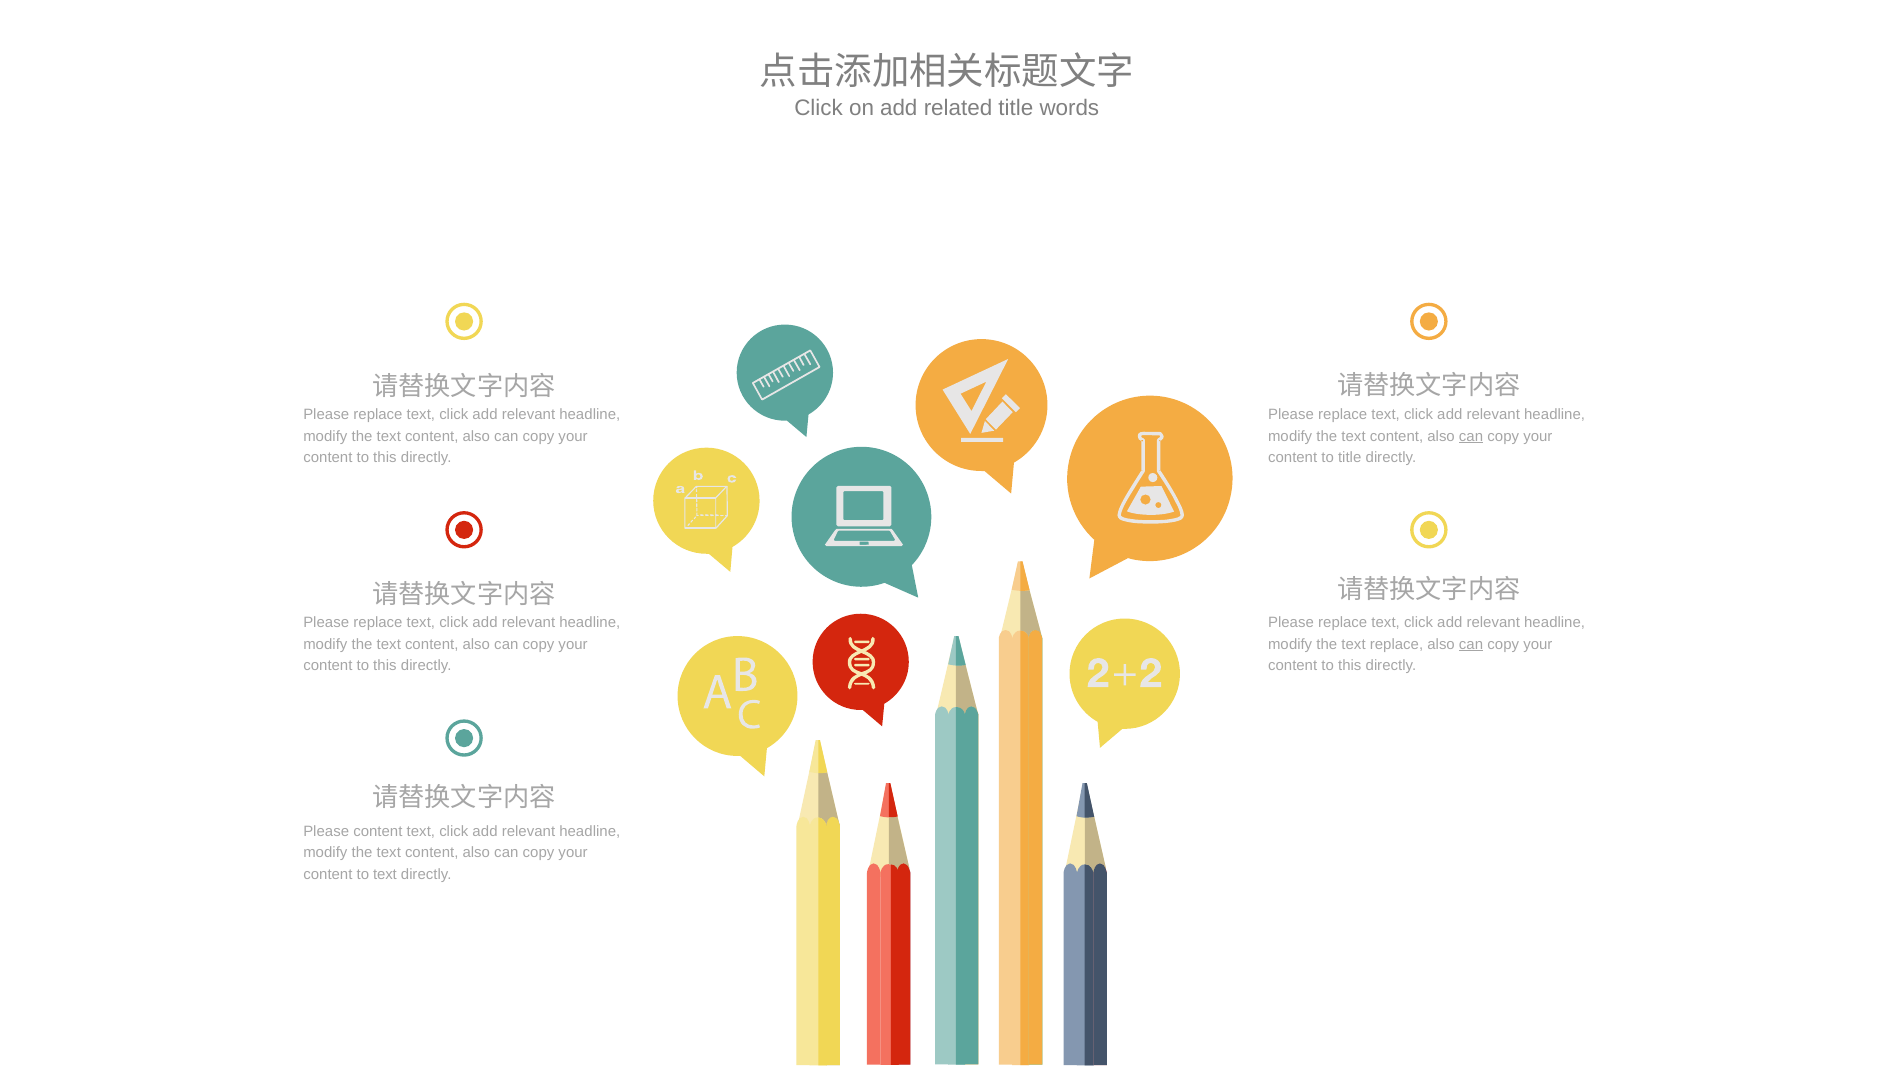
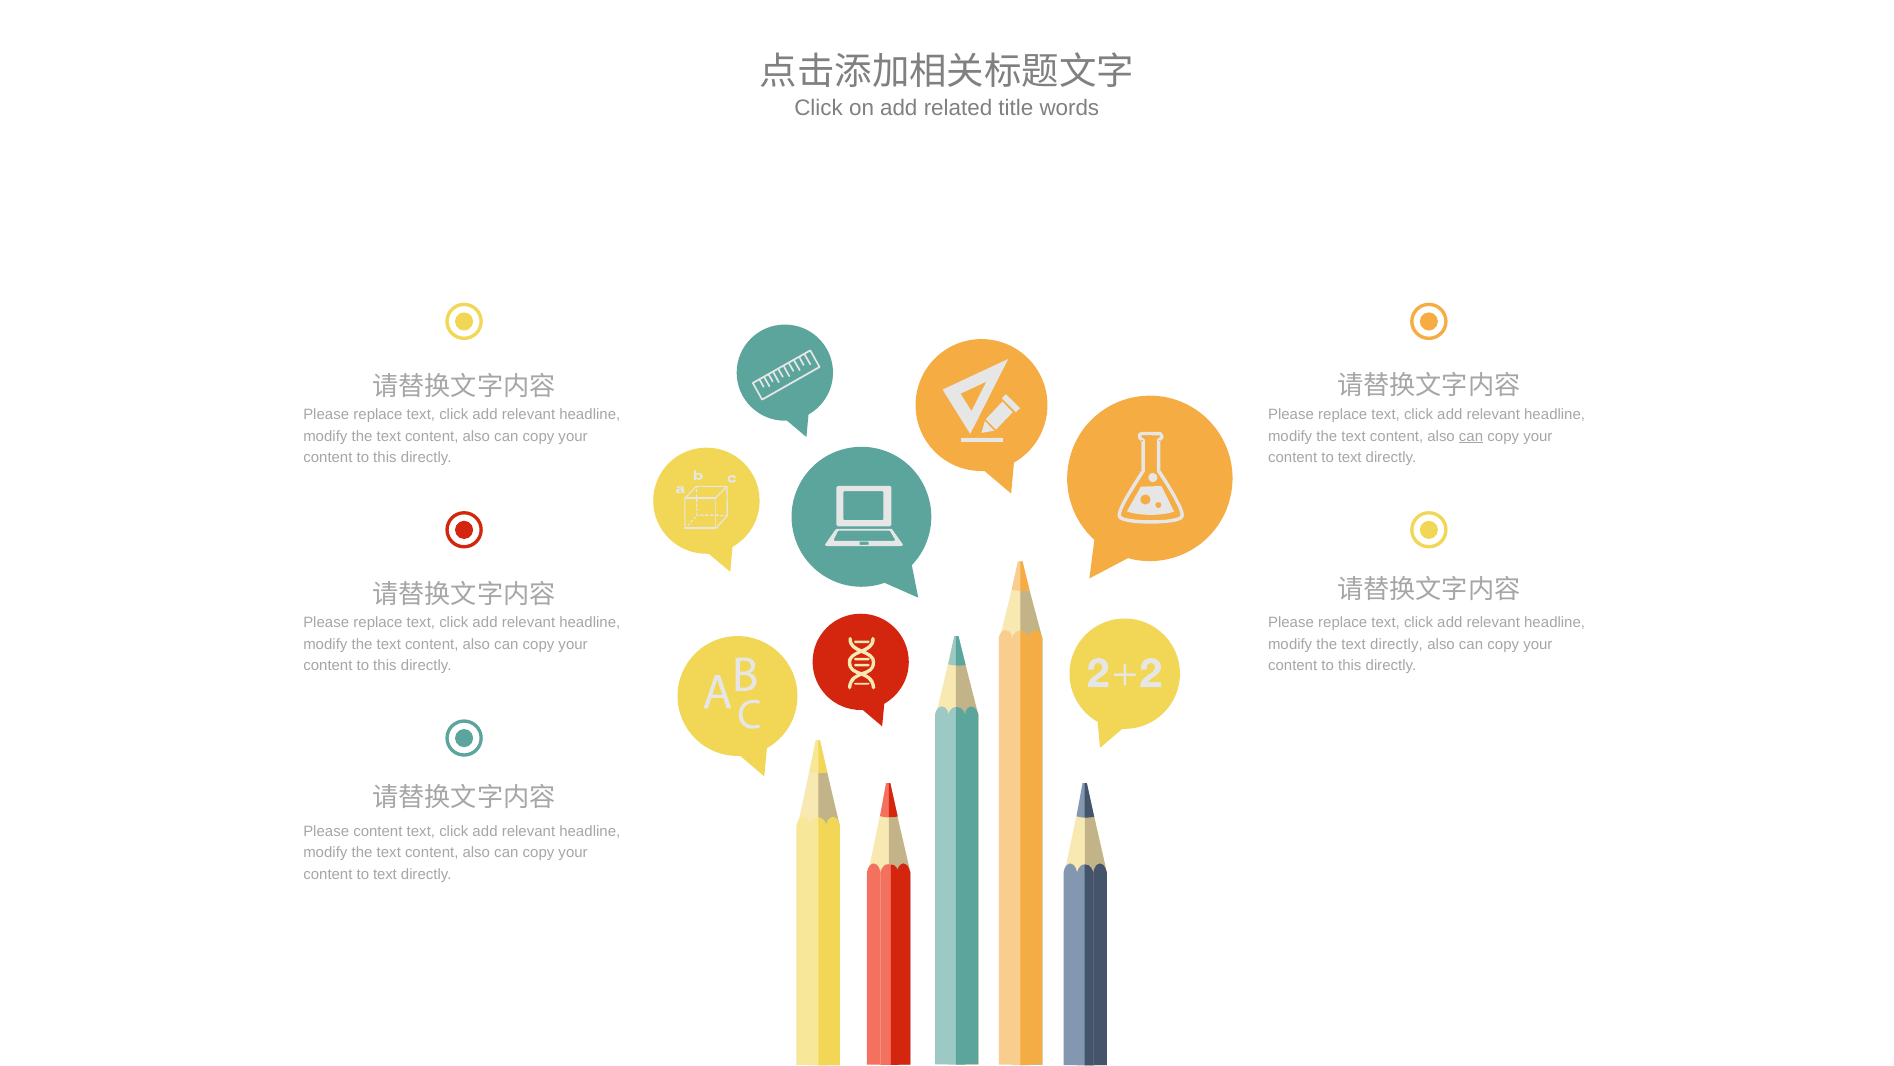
title: title -> text (1350, 457)
the text replace: replace -> directly (1396, 644)
can underline: present -> none (1471, 644)
